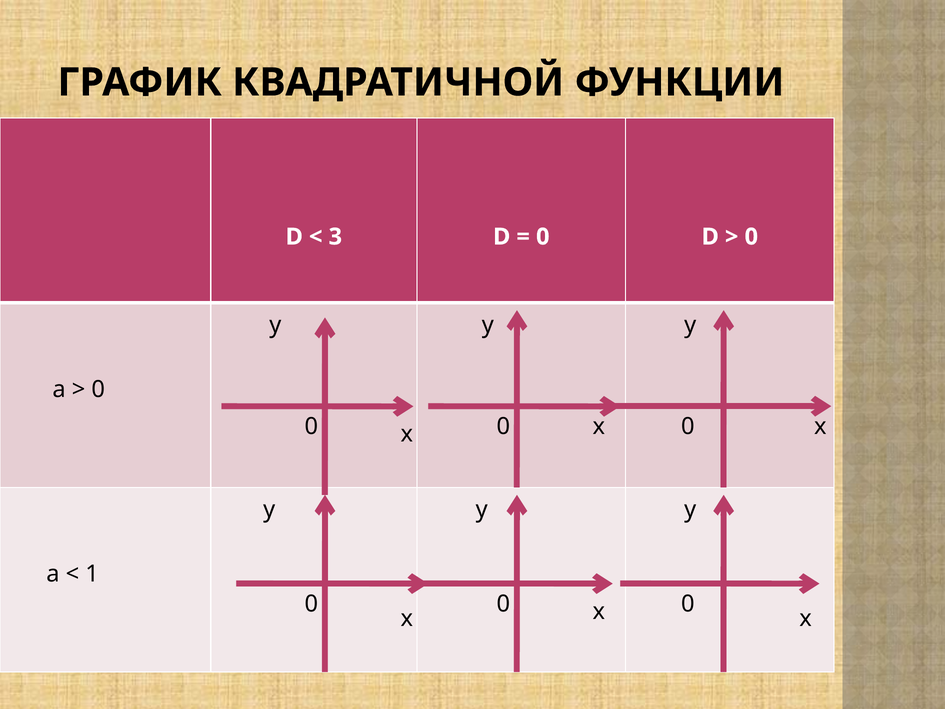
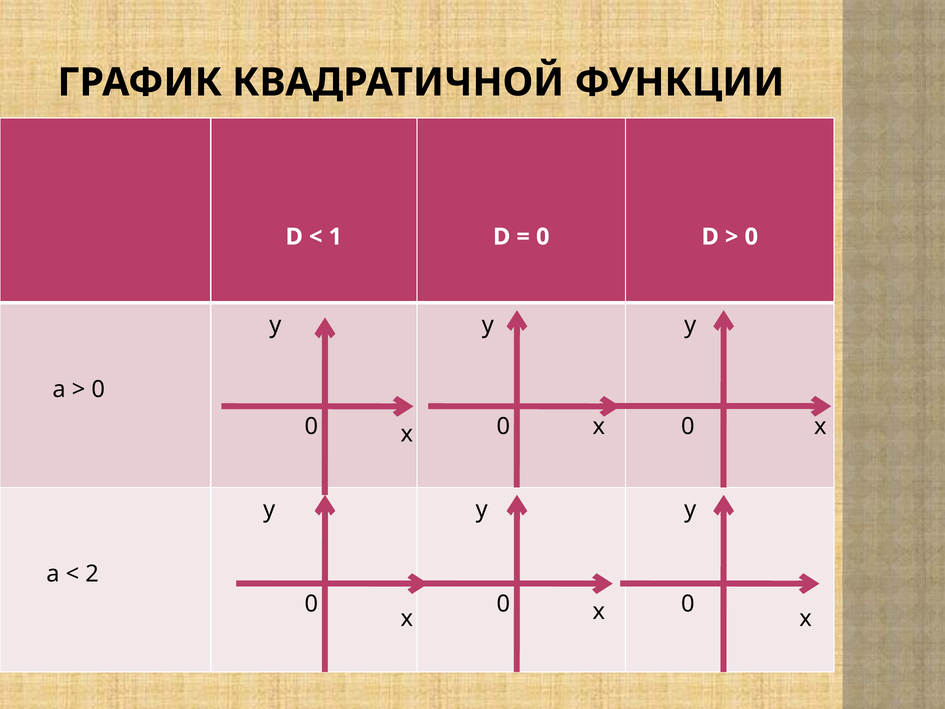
3: 3 -> 1 (335, 237)
1: 1 -> 2 (92, 574)
